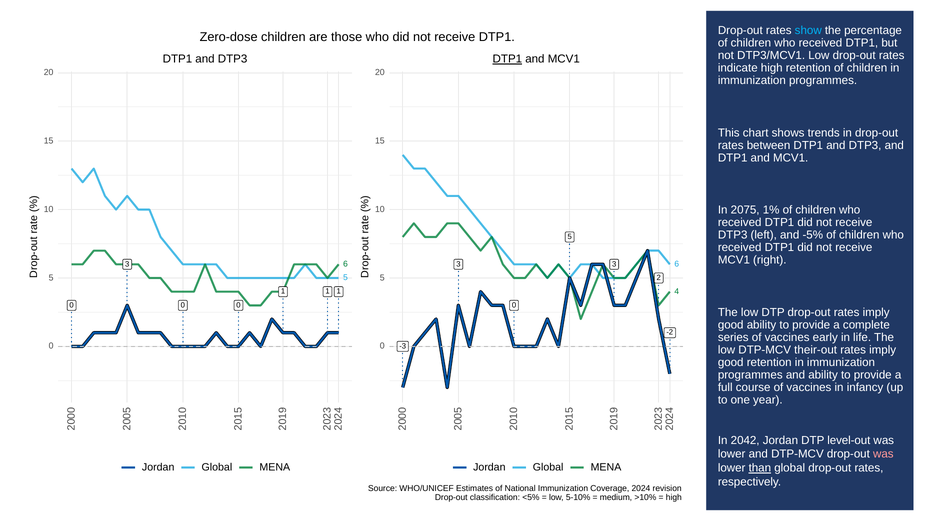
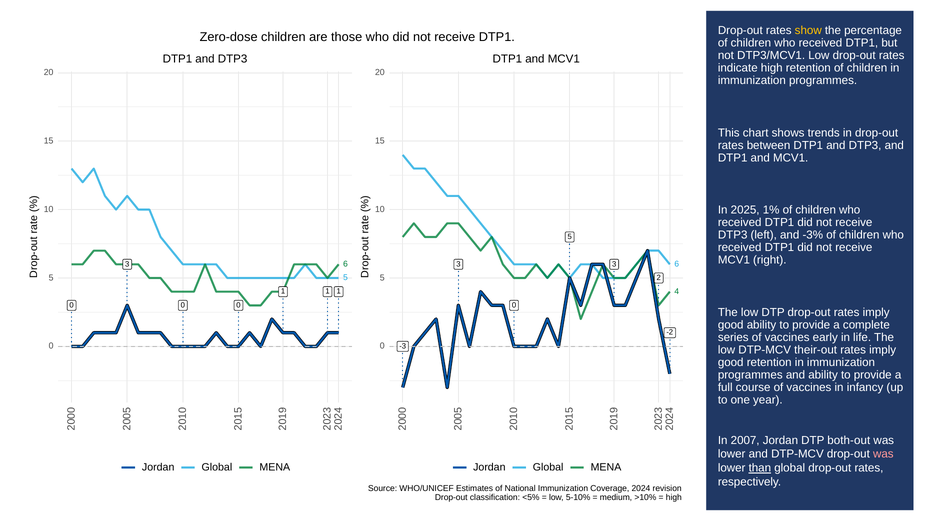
show colour: light blue -> yellow (808, 30)
DTP1 underline: present -> none (507, 59)
2075: 2075 -> 2025 (745, 210)
-5%: -5% -> -3% (813, 235)
2042: 2042 -> 2007 (745, 440)
level-out: level-out -> both-out (849, 440)
